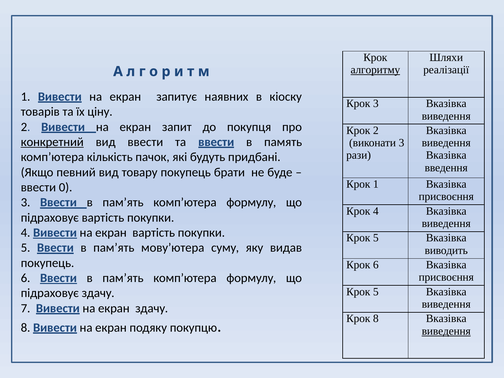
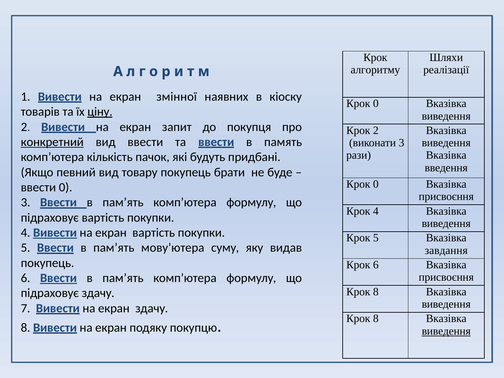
алгоритму underline: present -> none (375, 70)
запитує: запитує -> змінної (177, 97)
3: 3 -> 0 (376, 104)
ціну underline: none -> present (100, 112)
1: 1 -> 0 (376, 184)
виводить: виводить -> завдання (446, 250)
5: 5 -> 8 (376, 292)
